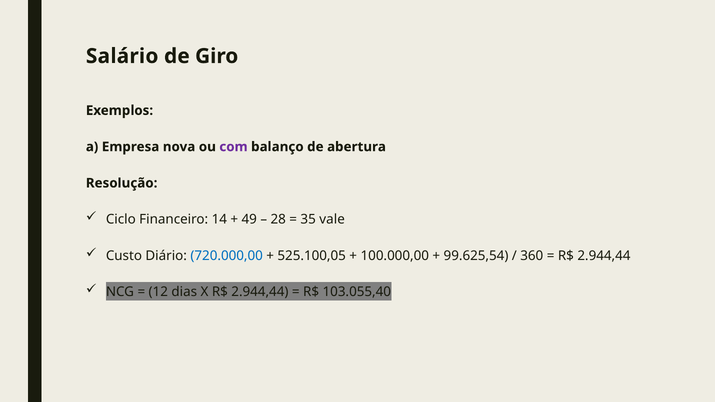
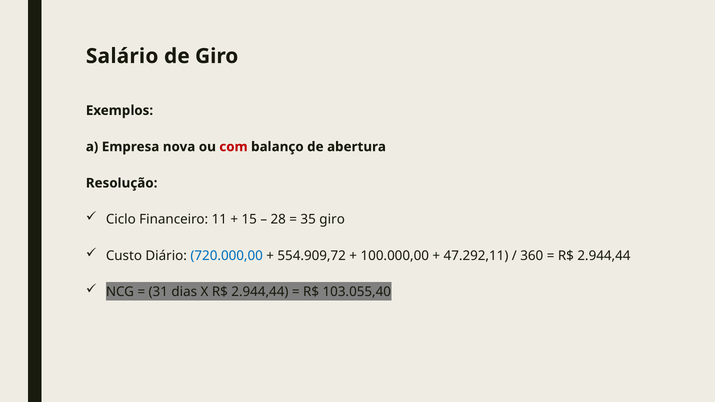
com colour: purple -> red (233, 147)
14: 14 -> 11 (219, 219)
49: 49 -> 15 (249, 219)
35 vale: vale -> giro (332, 219)
525.100,05: 525.100,05 -> 554.909,72 (312, 256)
99.625,54: 99.625,54 -> 47.292,11 (476, 256)
12: 12 -> 31 (158, 292)
